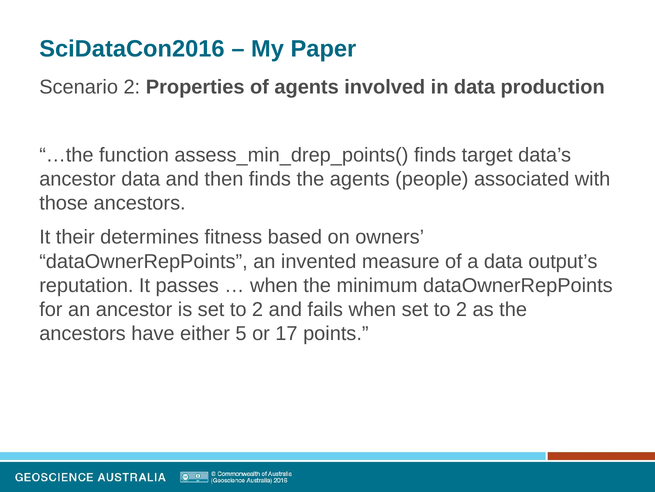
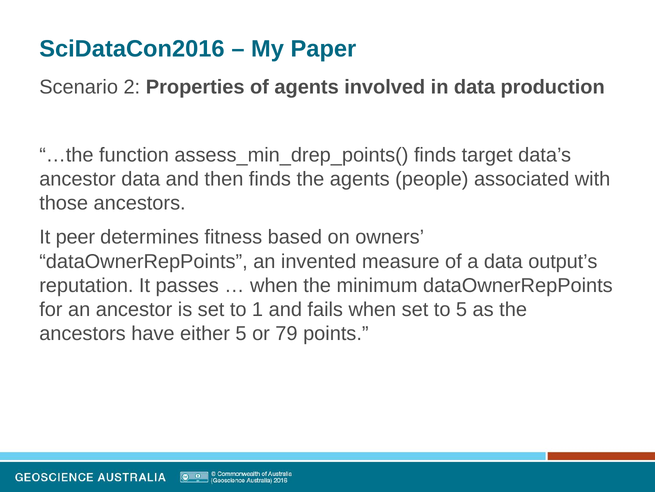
their: their -> peer (75, 237)
is set to 2: 2 -> 1 (258, 309)
when set to 2: 2 -> 5 (462, 309)
17: 17 -> 79 (286, 333)
